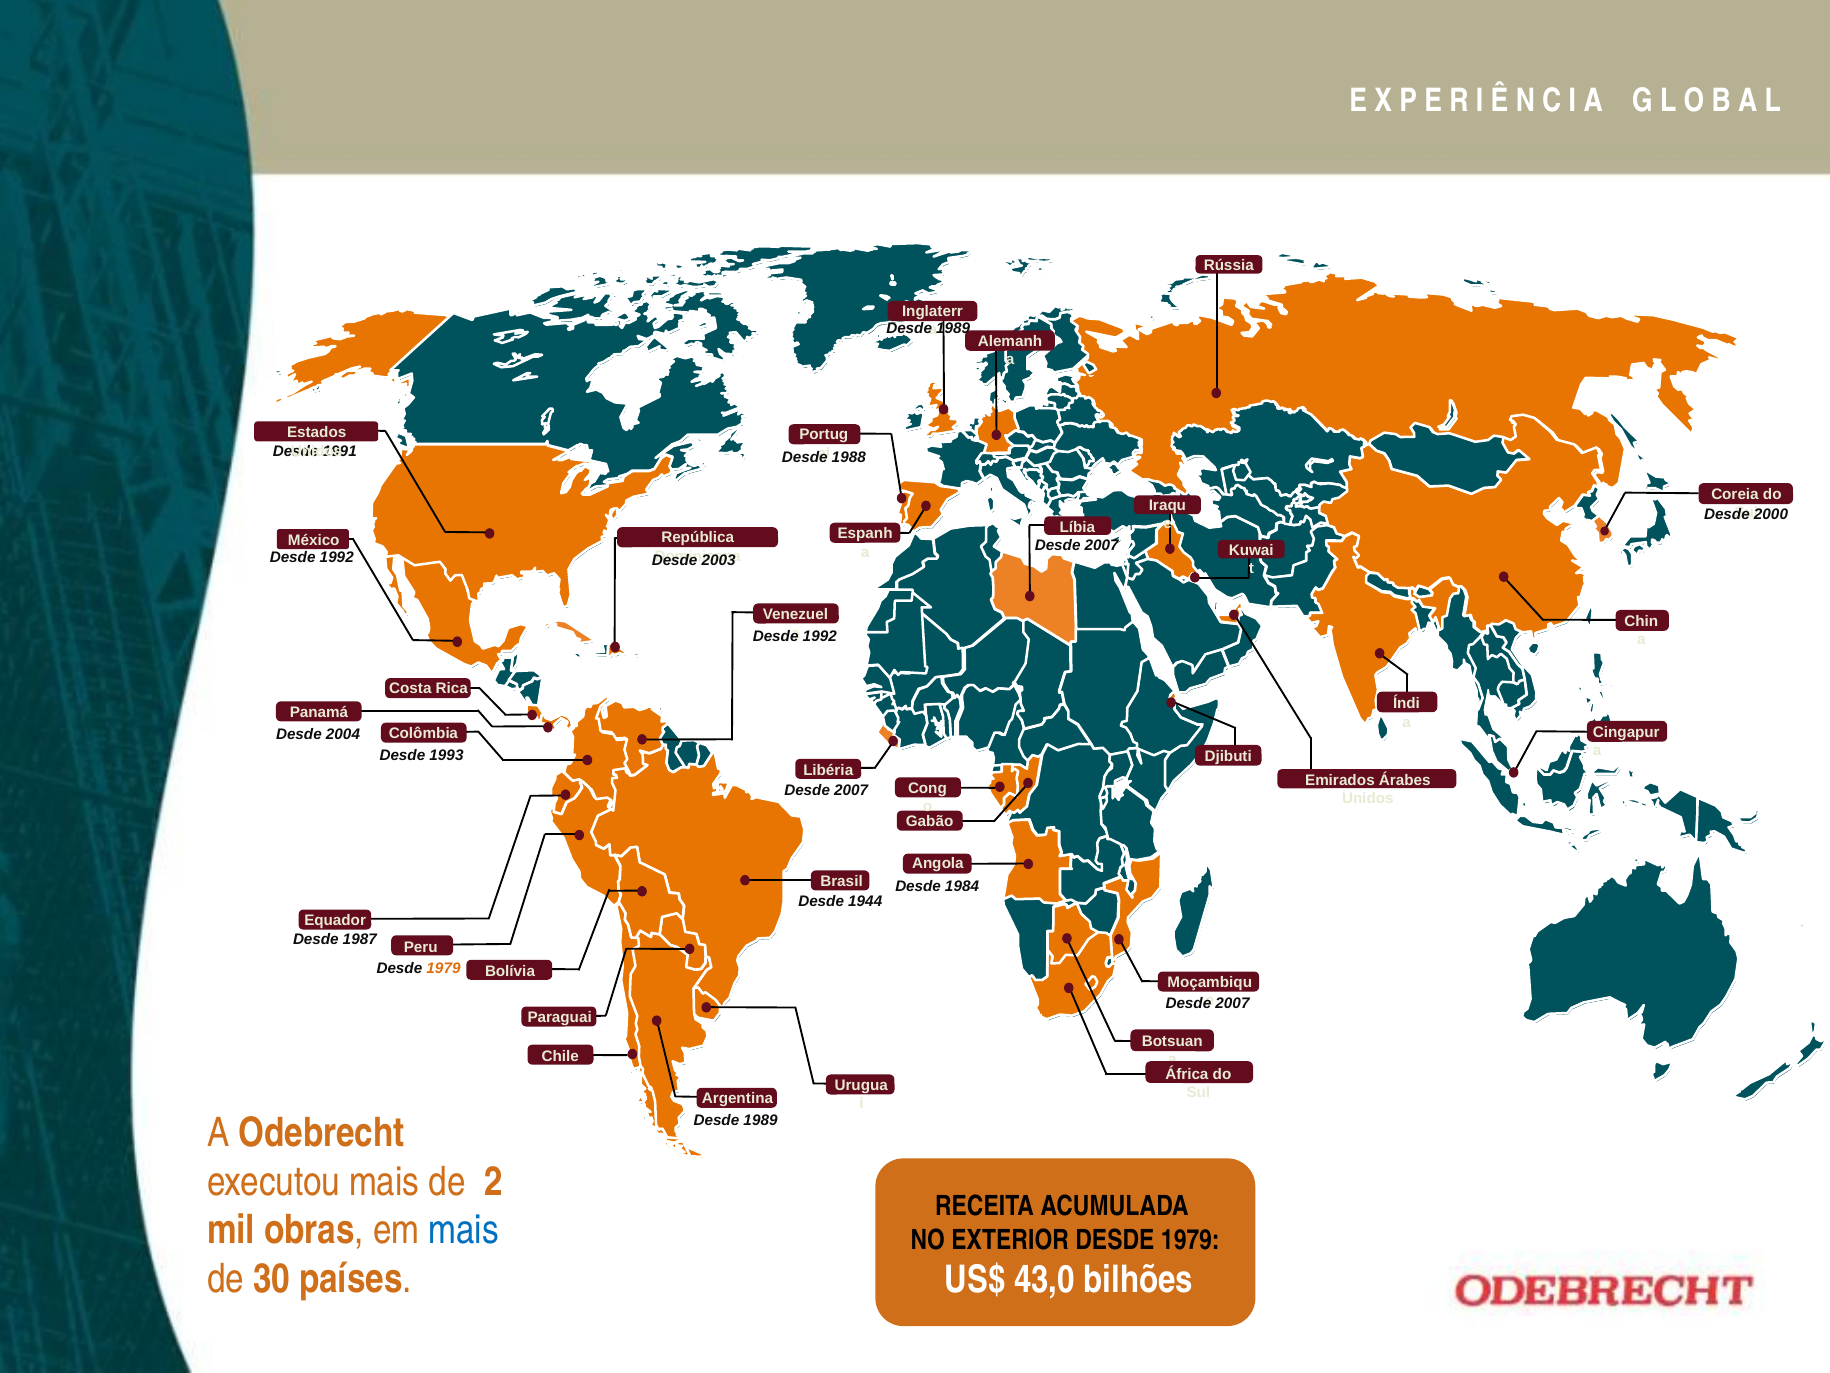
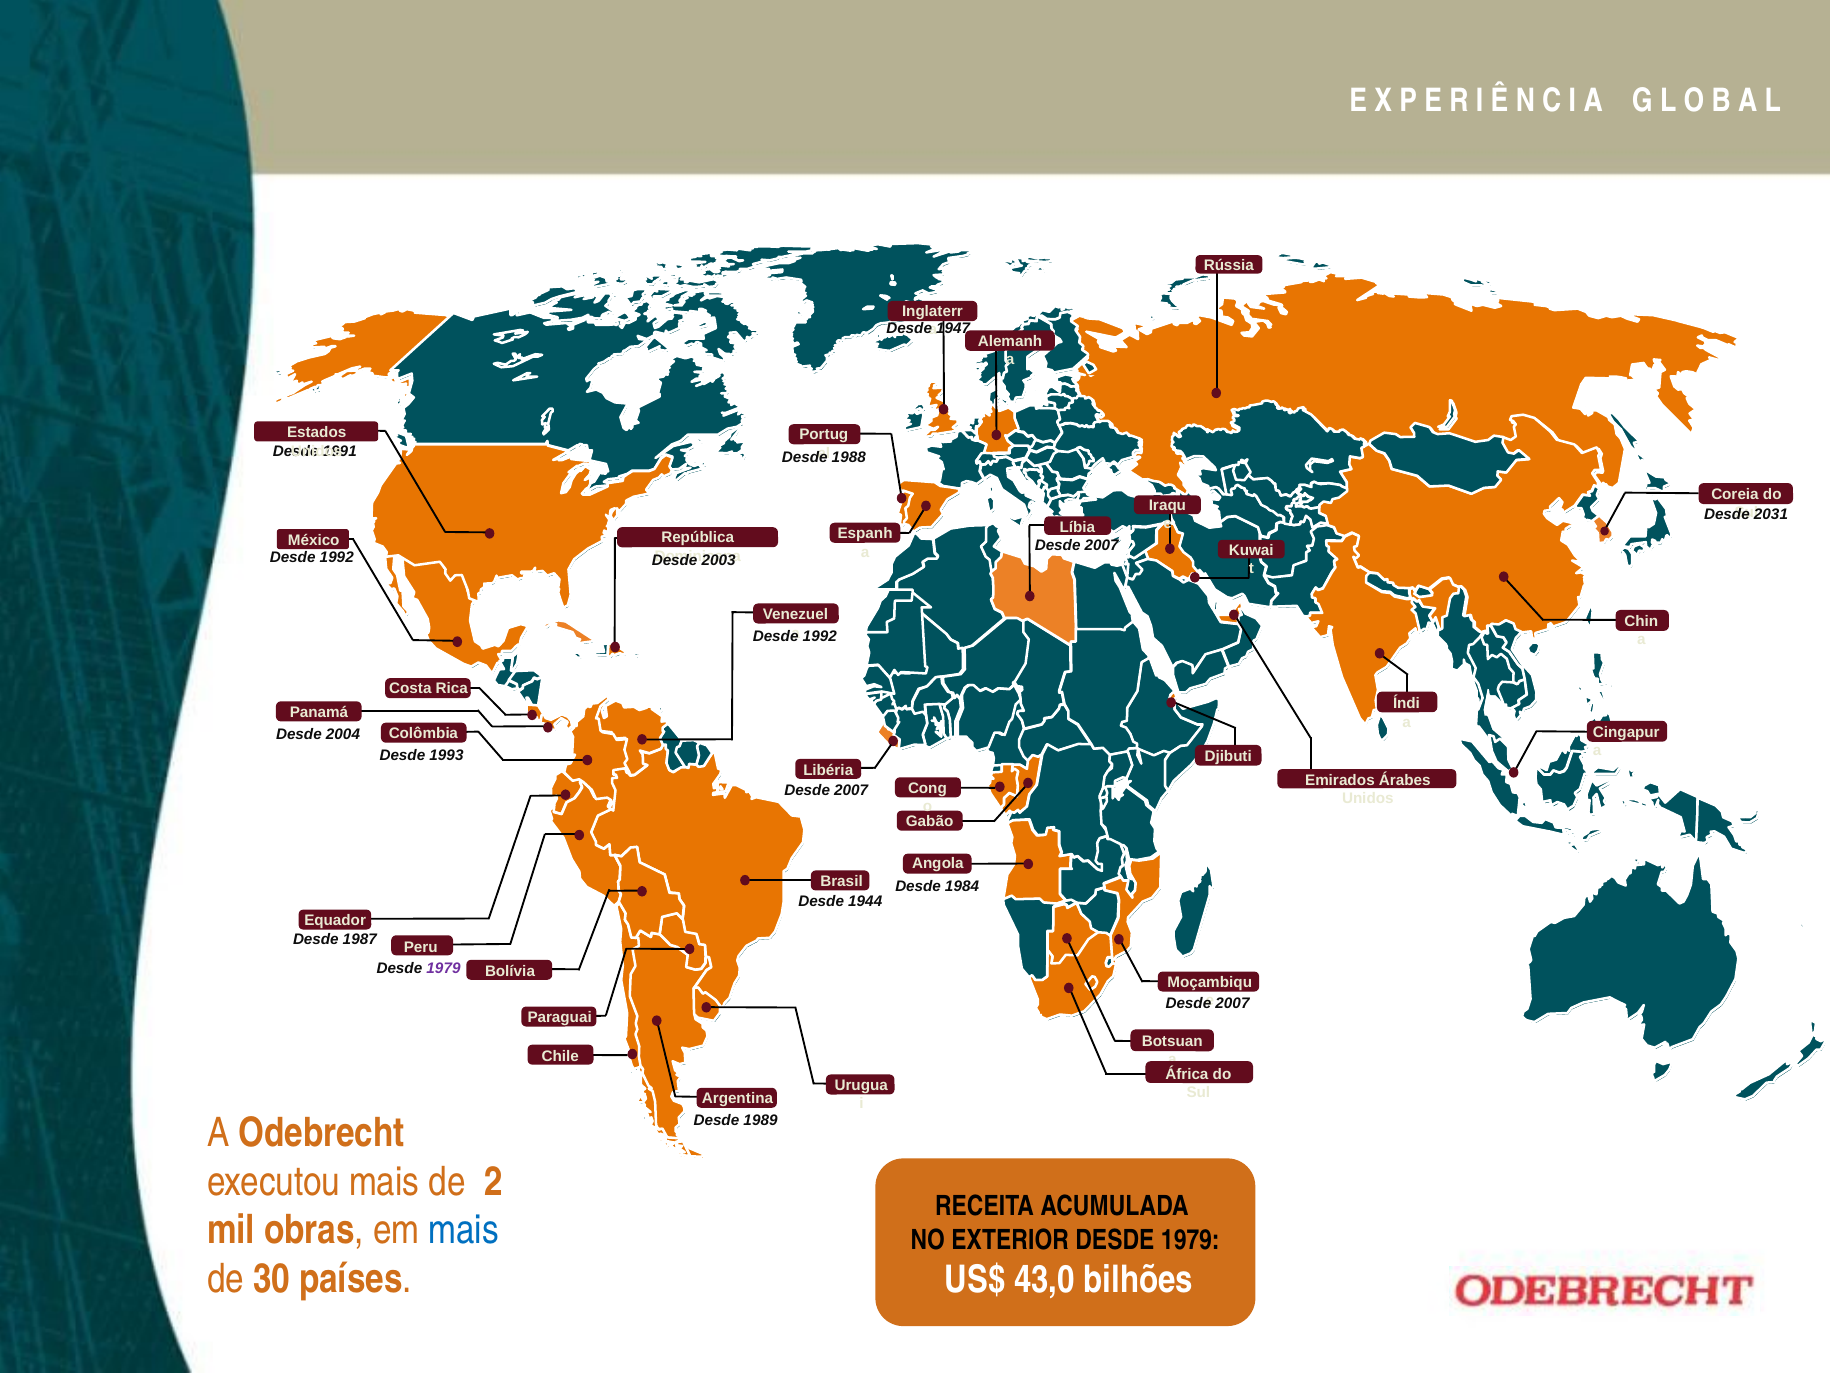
1989: 1989 -> 1947 (953, 328)
2000: 2000 -> 2031 (1771, 514)
1979 colour: orange -> purple (444, 968)
